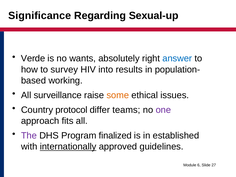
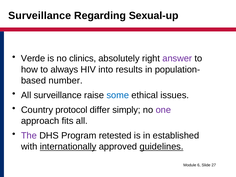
Significance: Significance -> Surveillance (40, 16)
wants: wants -> clinics (83, 58)
answer colour: blue -> purple (177, 58)
survey: survey -> always (64, 69)
working: working -> number (66, 80)
some colour: orange -> blue (118, 95)
teams: teams -> simply (126, 110)
finalized: finalized -> retested (115, 136)
guidelines underline: none -> present (161, 147)
